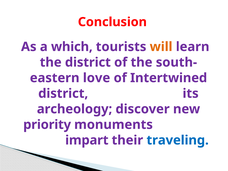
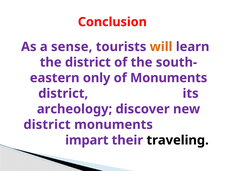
which: which -> sense (72, 47)
love: love -> only (97, 78)
of Intertwined: Intertwined -> Monuments (169, 78)
priority: priority -> district (47, 125)
traveling colour: blue -> black (178, 140)
